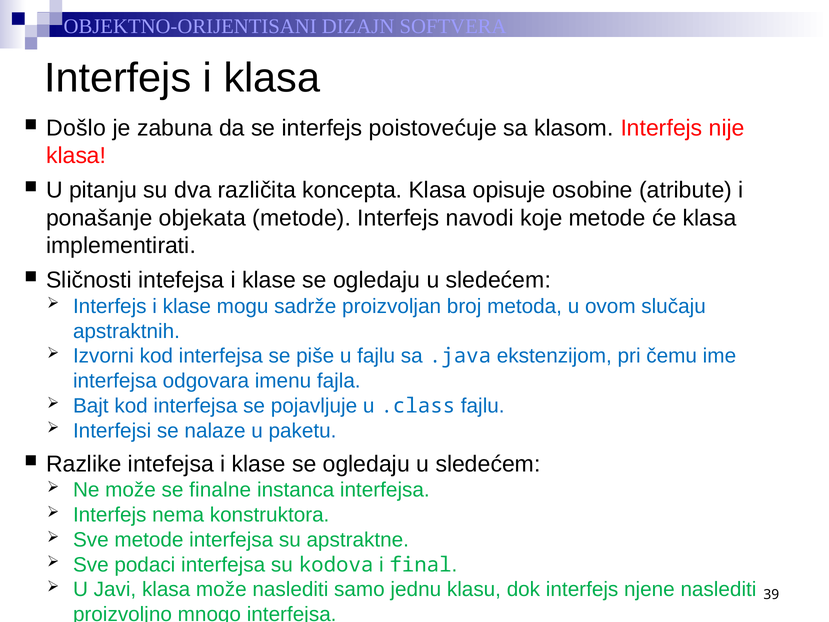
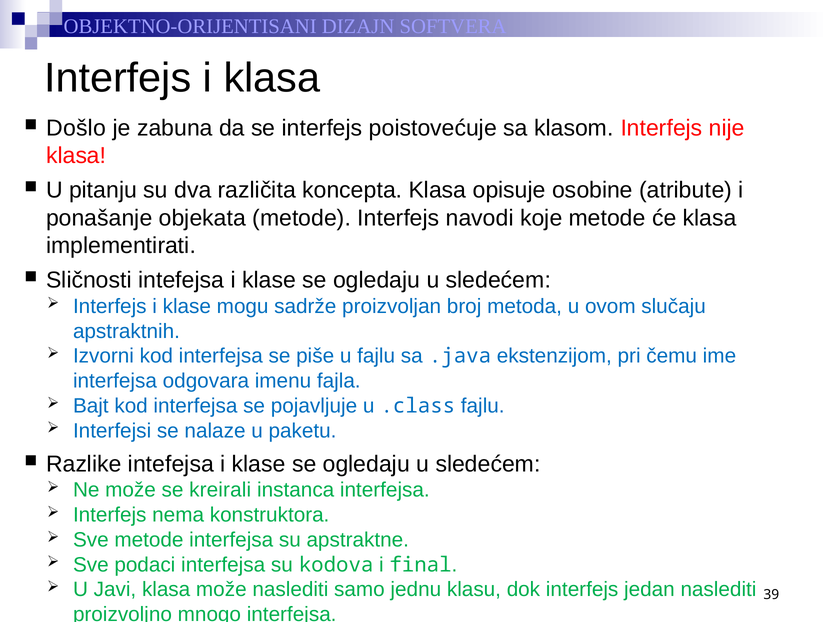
finalne: finalne -> kreirali (220, 490)
njene: njene -> jedan (649, 589)
